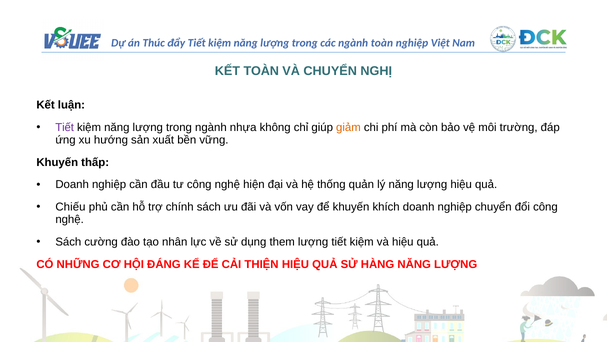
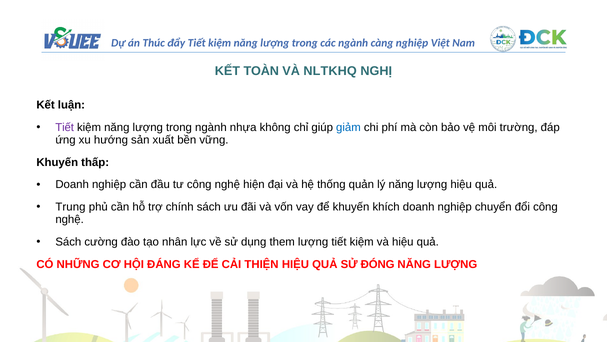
ngành toàn: toàn -> càng (382, 43)
VÀ CHUYỂN: CHUYỂN -> NLTKHQ (330, 71)
giảm colour: orange -> blue (348, 127)
Chiếu: Chiếu -> Trung (70, 207)
HÀNG: HÀNG -> ĐÓNG (378, 264)
